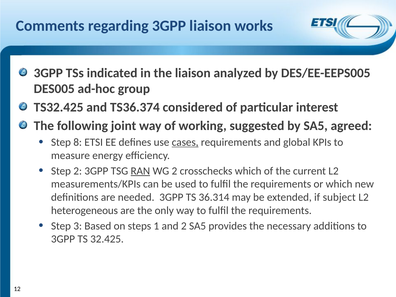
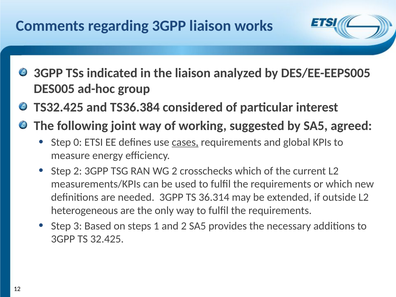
TS36.374: TS36.374 -> TS36.384 (135, 107)
8: 8 -> 0 (78, 142)
RAN underline: present -> none (140, 171)
subject: subject -> outside (339, 197)
